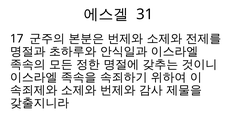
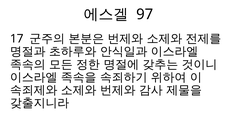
31: 31 -> 97 (145, 14)
